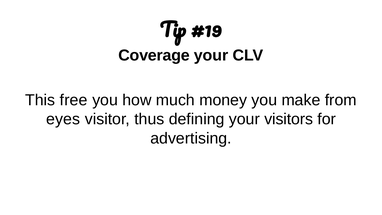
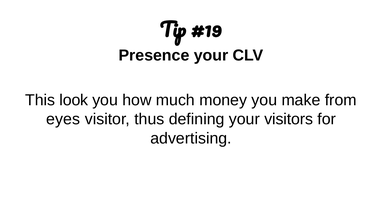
Coverage: Coverage -> Presence (154, 55)
free: free -> look (74, 100)
